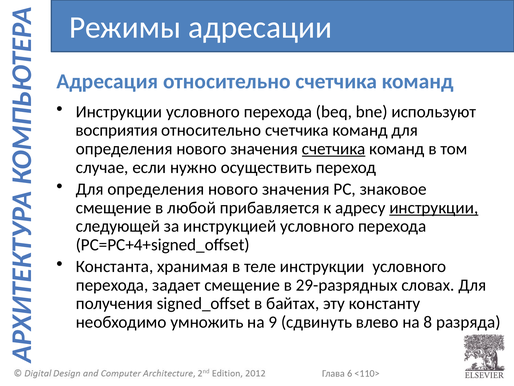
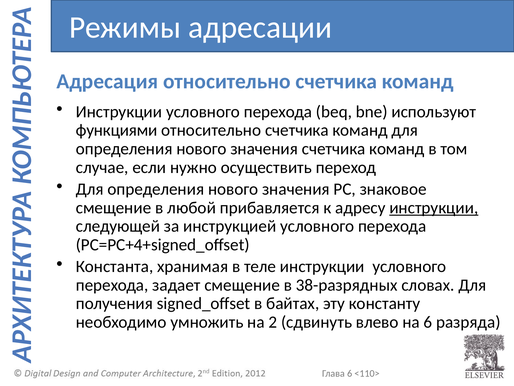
восприятия: восприятия -> функциями (117, 130)
счетчика underline: present -> none (334, 149)
29-разрядных: 29-разрядных -> 38-разрядных (347, 285)
9: 9 -> 2 (273, 322)
на 8: 8 -> 6 (428, 322)
